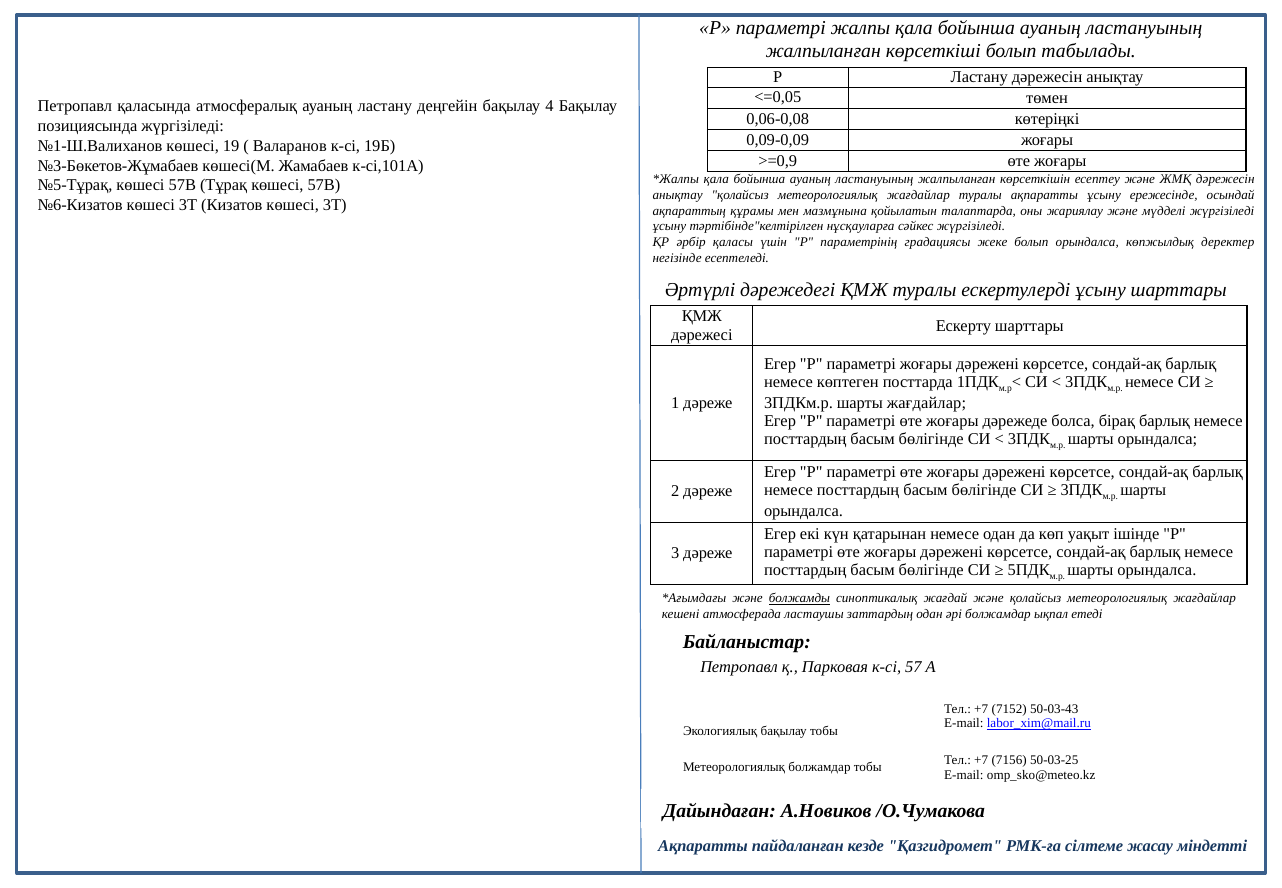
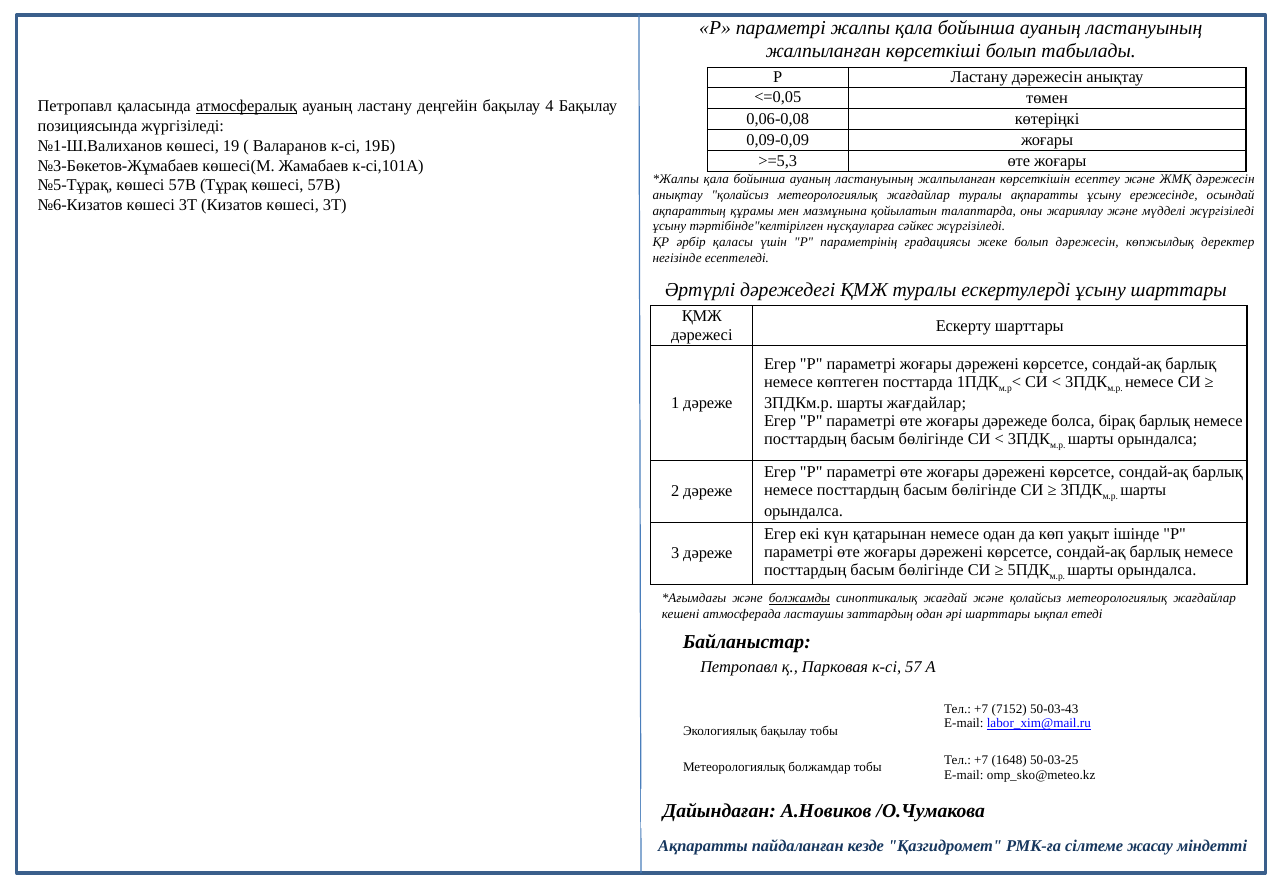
атмосфералық underline: none -> present (247, 106)
>=0,9: >=0,9 -> >=5,3 (778, 161)
болып орындалса: орындалса -> дәрежесін (1087, 242)
әрі болжамдар: болжамдар -> шарттары (998, 614)
7156: 7156 -> 1648 (1009, 760)
